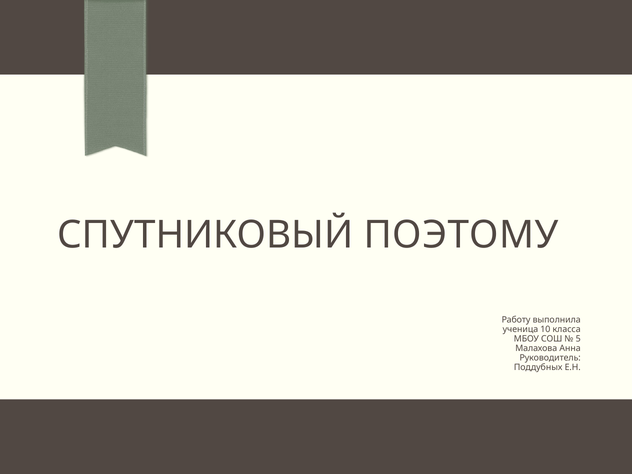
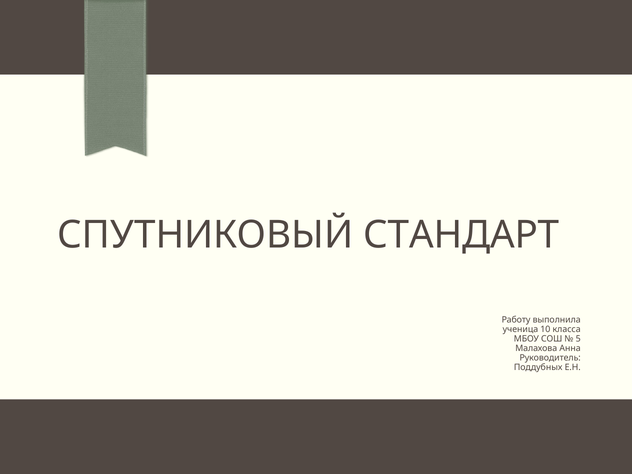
ПОЭТОМУ: ПОЭТОМУ -> СТАНДАРТ (461, 235)
